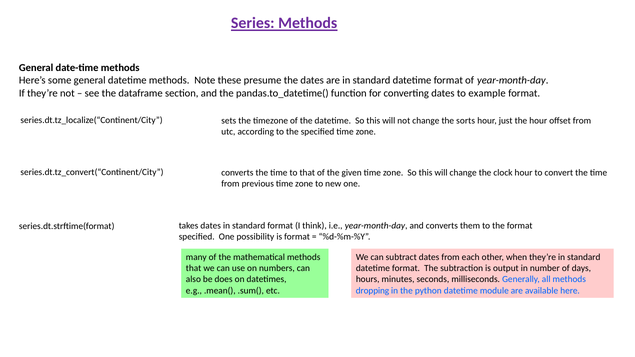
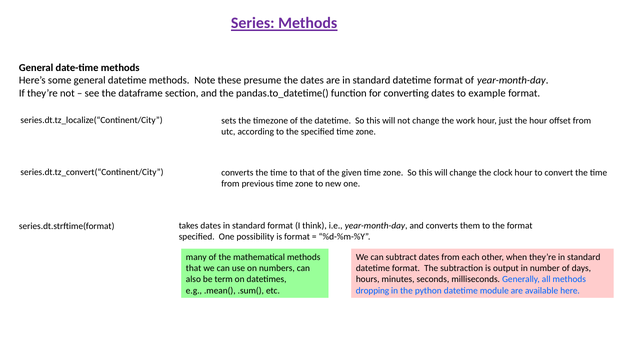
sorts: sorts -> work (466, 121)
does: does -> term (224, 280)
